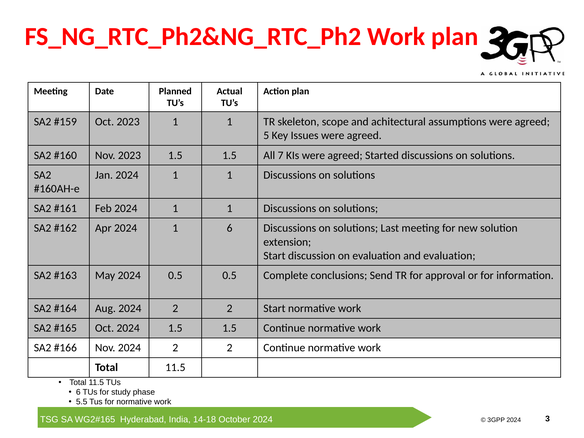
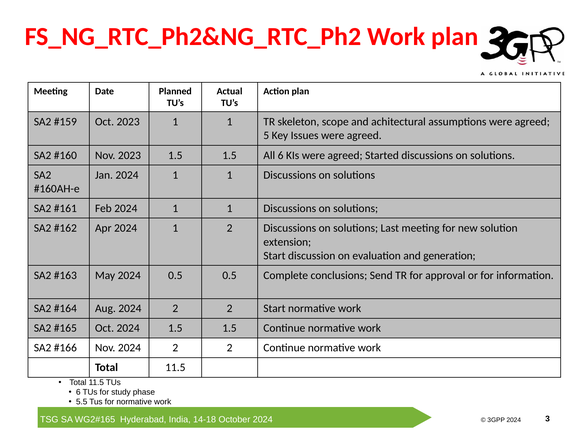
All 7: 7 -> 6 (281, 155)
1 6: 6 -> 2 (230, 228)
and evaluation: evaluation -> generation (449, 256)
